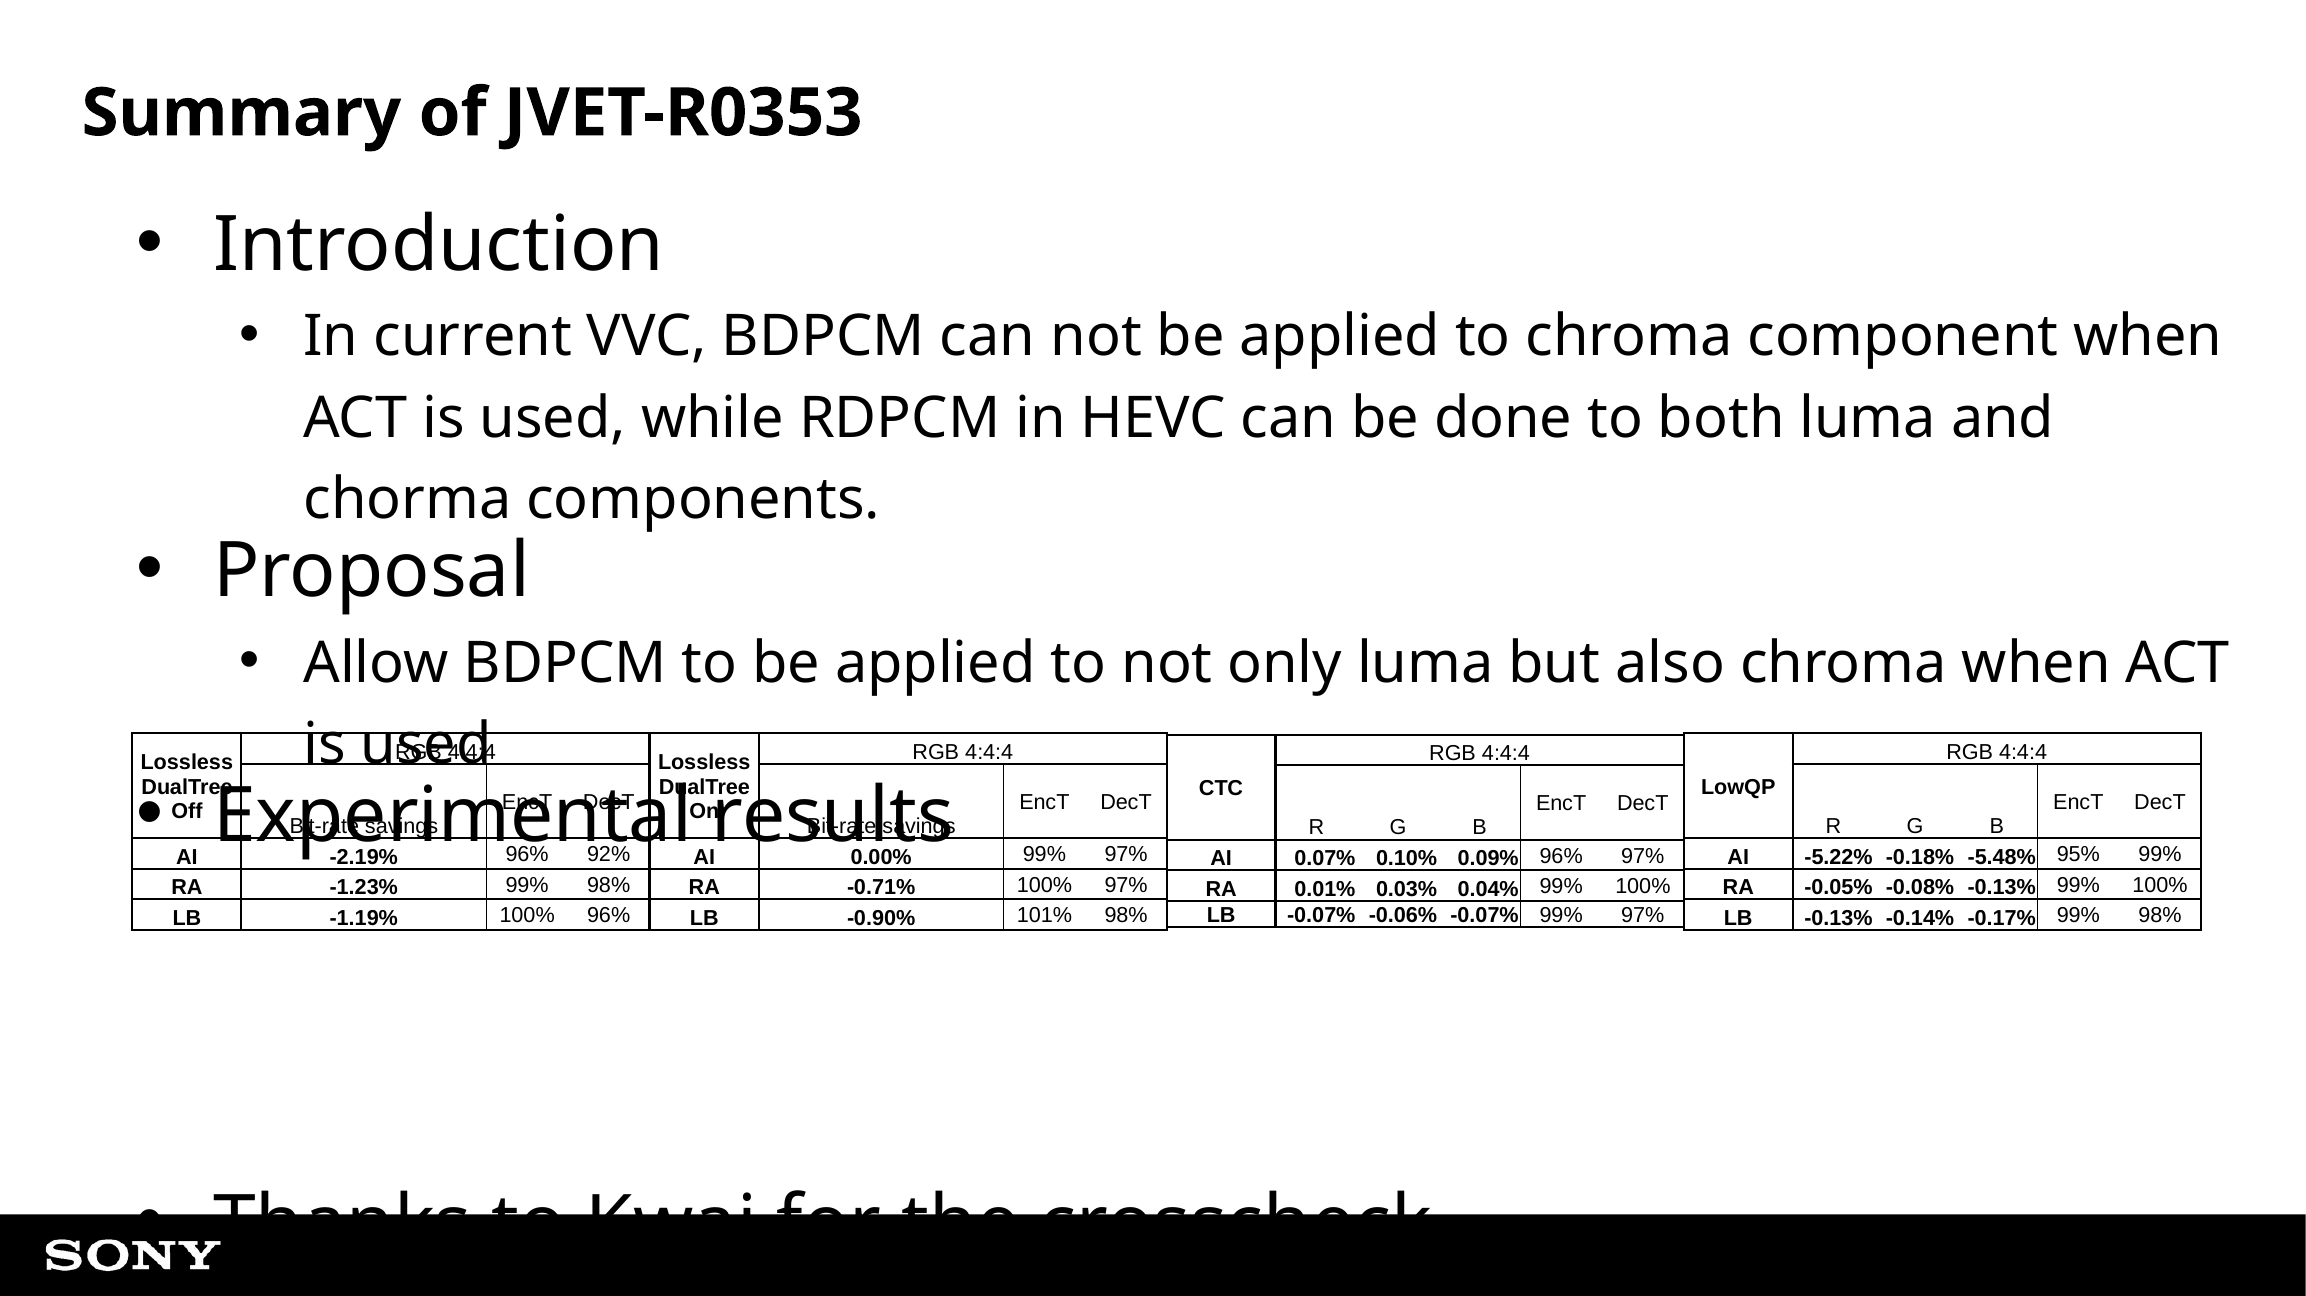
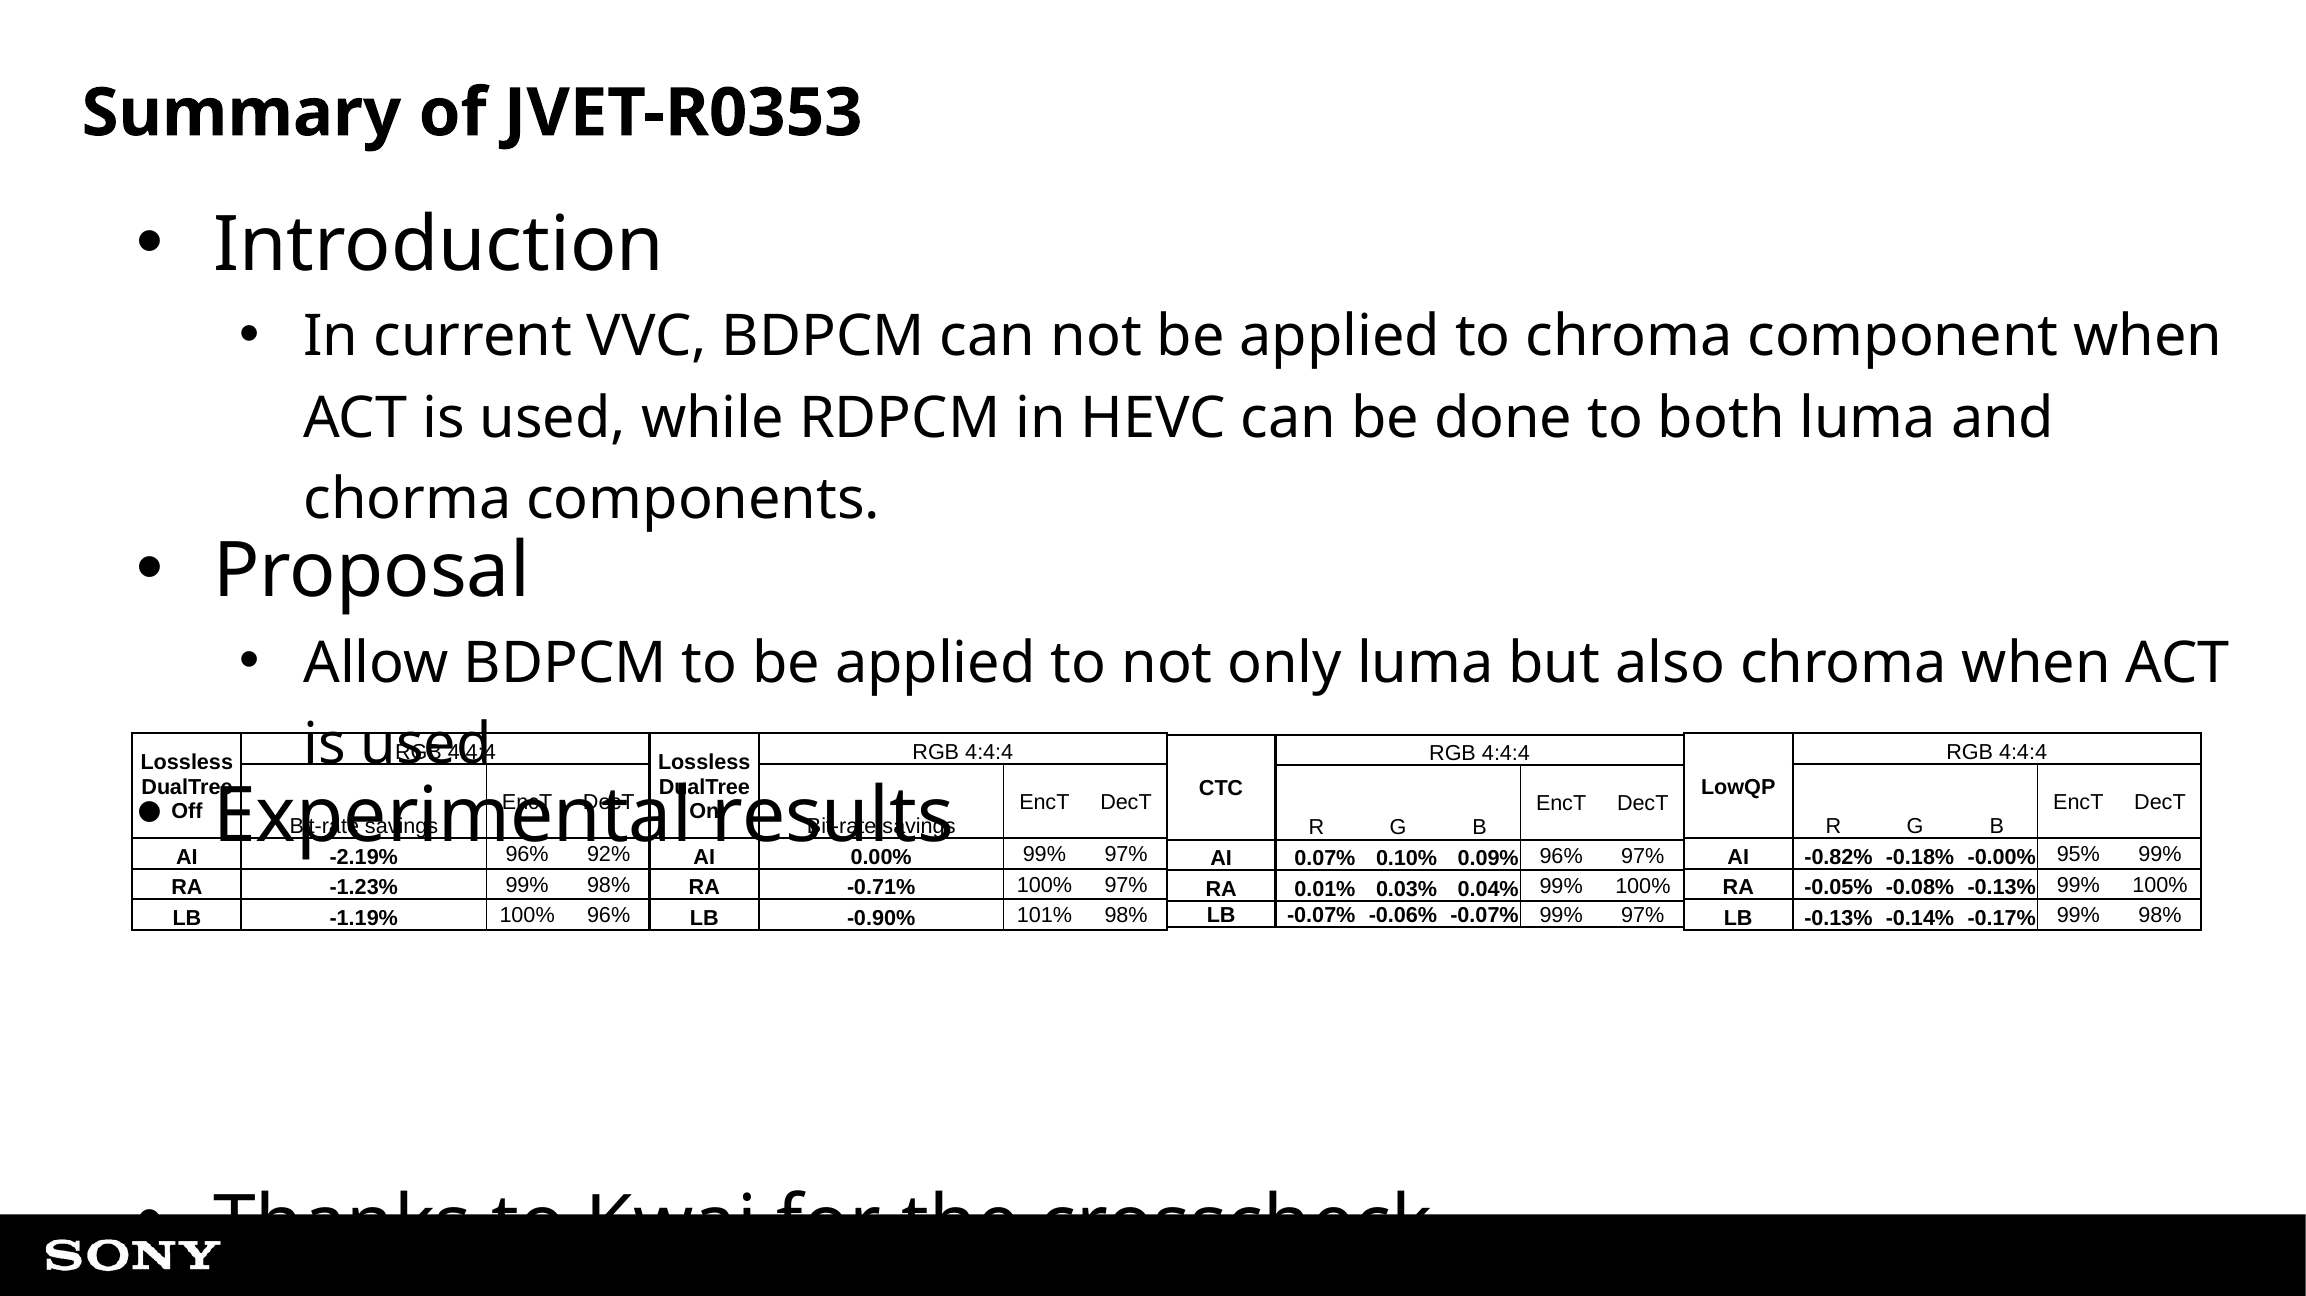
-5.22%: -5.22% -> -0.82% (1838, 857)
-5.48%: -5.48% -> -0.00% (2002, 857)
